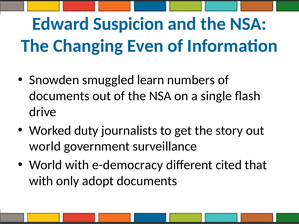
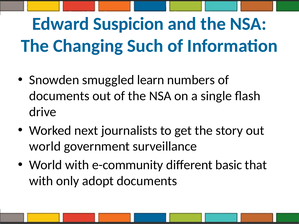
Even: Even -> Such (145, 46)
duty: duty -> next (86, 131)
e-democracy: e-democracy -> e-community (128, 165)
cited: cited -> basic (229, 165)
